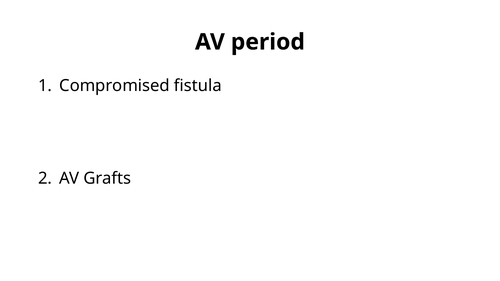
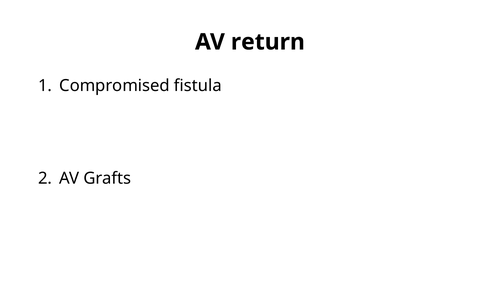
period: period -> return (268, 42)
